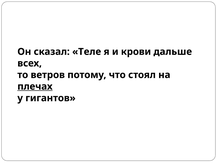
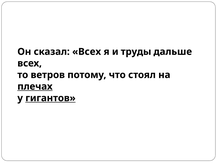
сказал Теле: Теле -> Всех (87, 52)
крови: крови -> труды (136, 52)
гигантов underline: none -> present (50, 98)
